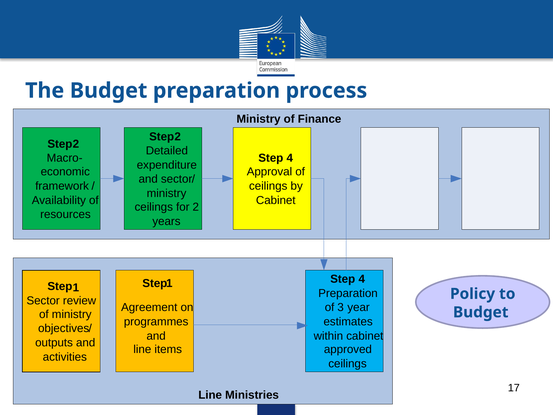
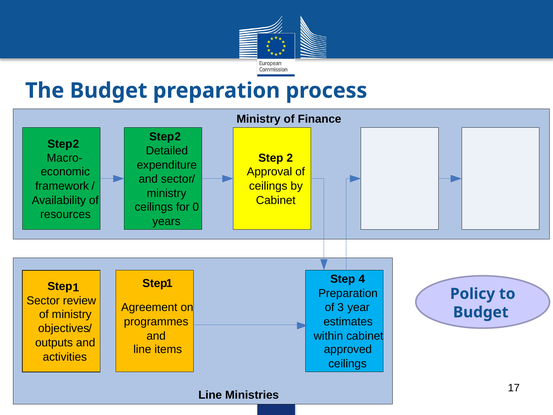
4: 4 -> 2 (290, 158)
for 2: 2 -> 0 (196, 207)
